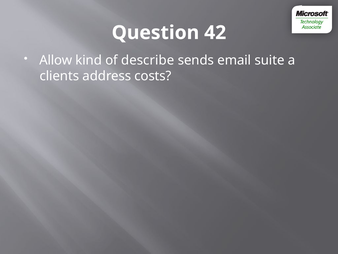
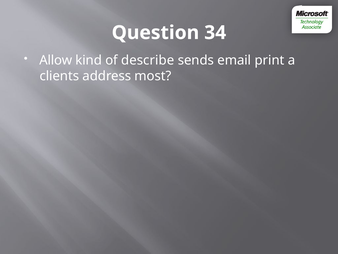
42: 42 -> 34 (215, 33)
suite: suite -> print (269, 60)
costs: costs -> most (153, 76)
